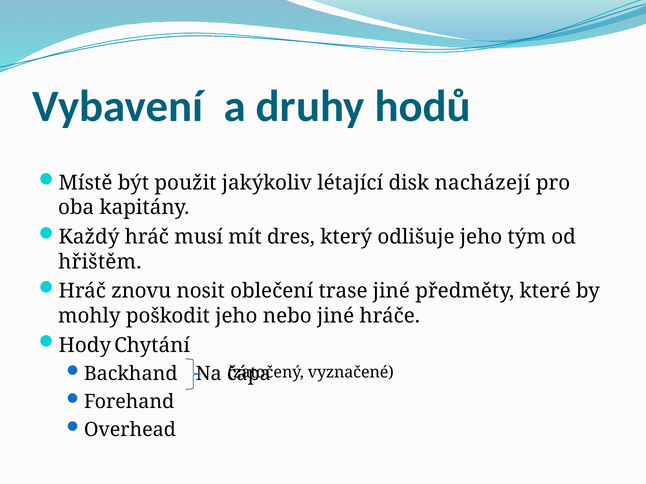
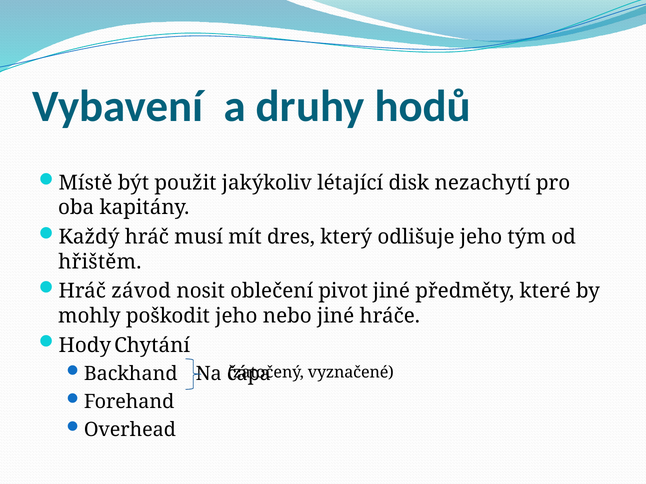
nacházejí: nacházejí -> nezachytí (483, 183)
znovu: znovu -> závod (141, 291)
trase: trase -> pivot (343, 291)
